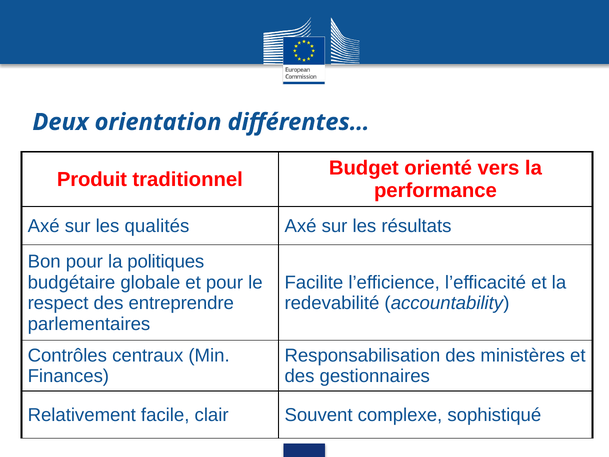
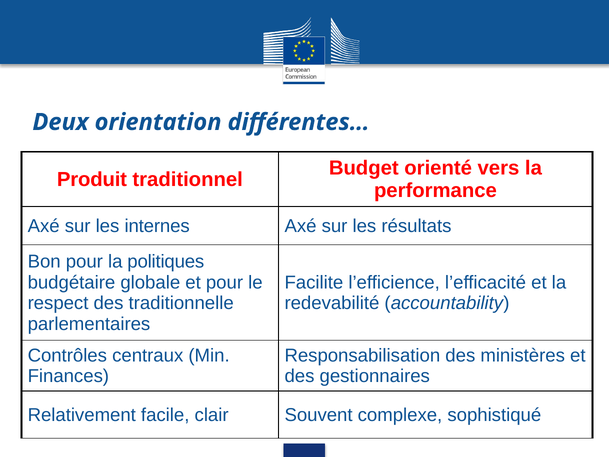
qualités: qualités -> internes (157, 226)
entreprendre: entreprendre -> traditionnelle (181, 303)
